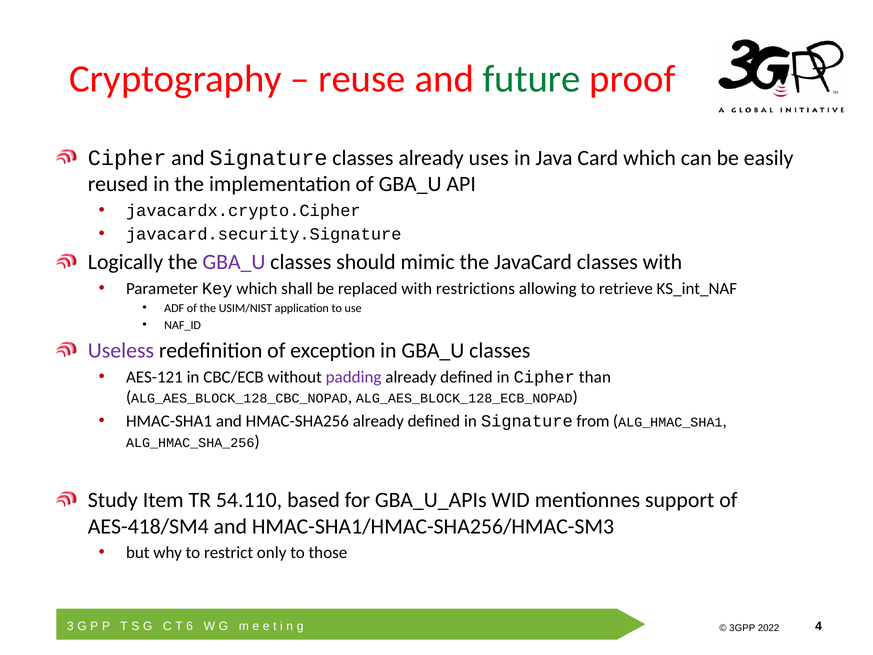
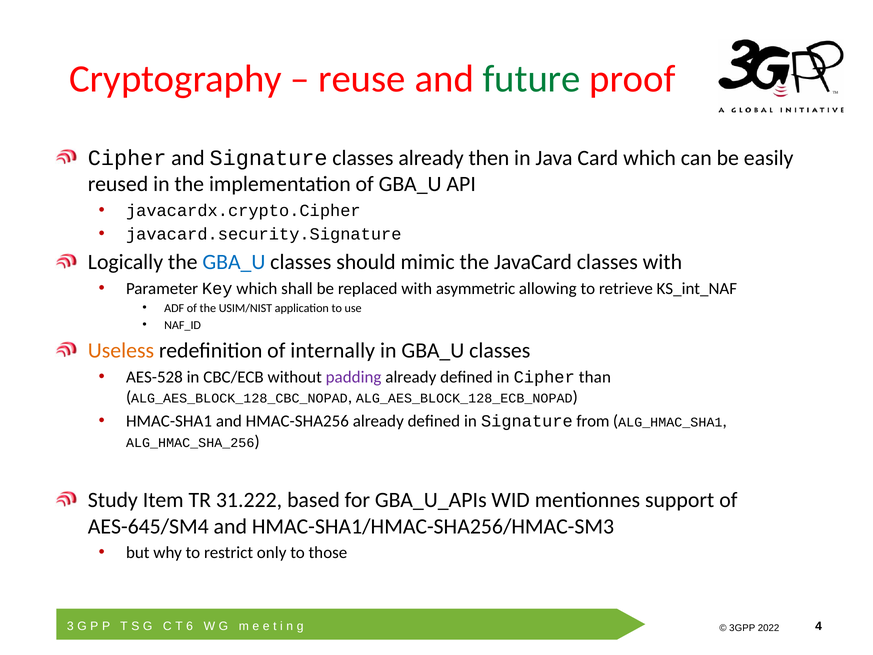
uses: uses -> then (489, 158)
GBA_U colour: purple -> blue (234, 262)
restrictions: restrictions -> asymmetric (476, 288)
Useless colour: purple -> orange (121, 350)
exception: exception -> internally (333, 350)
AES-121: AES-121 -> AES-528 (154, 377)
54.110: 54.110 -> 31.222 (249, 500)
AES-418/SM4: AES-418/SM4 -> AES-645/SM4 (148, 526)
